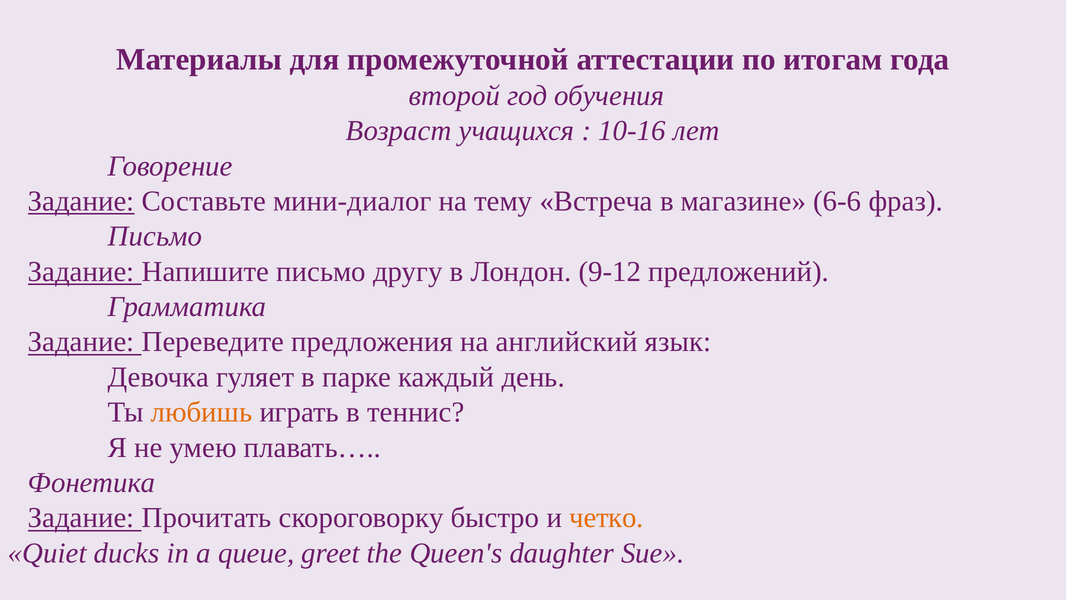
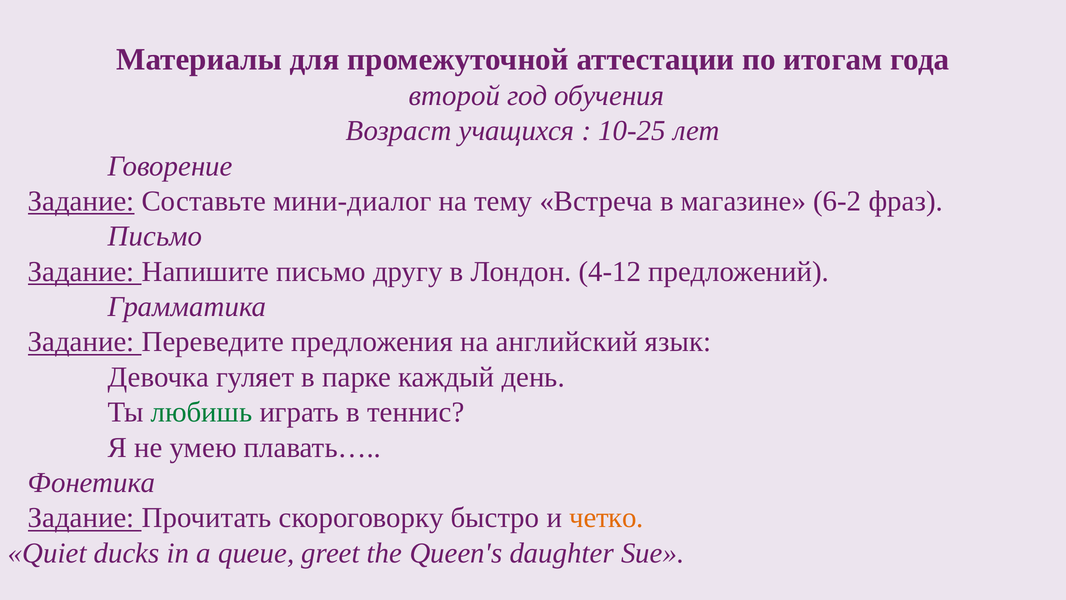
10-16: 10-16 -> 10-25 (632, 131)
6-6: 6-6 -> 6-2 (837, 201)
9-12: 9-12 -> 4-12 (610, 271)
любишь colour: orange -> green (201, 412)
